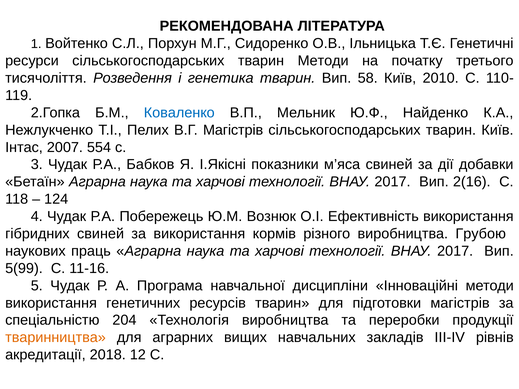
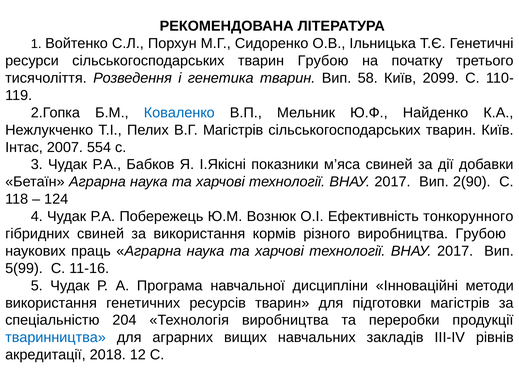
тварин Методи: Методи -> Грубою (323, 61)
2010: 2010 -> 2099 (441, 78)
2(16: 2(16 -> 2(90 (472, 182)
Ефективність використання: використання -> тонкорунного (468, 217)
тваринництва colour: orange -> blue (56, 338)
